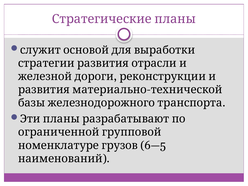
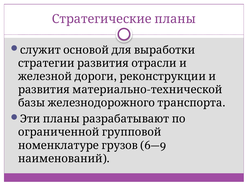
6—5: 6—5 -> 6—9 (153, 145)
